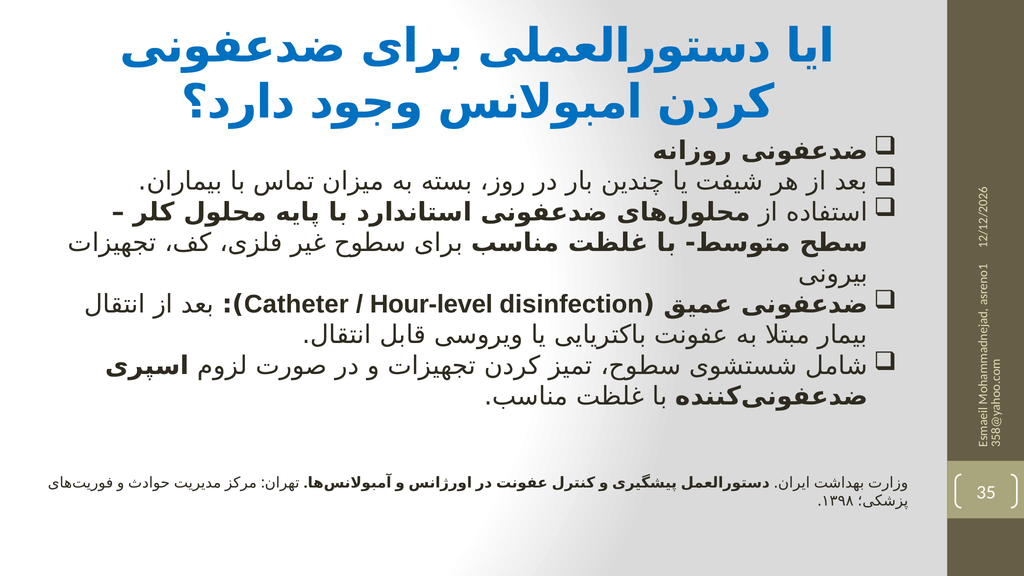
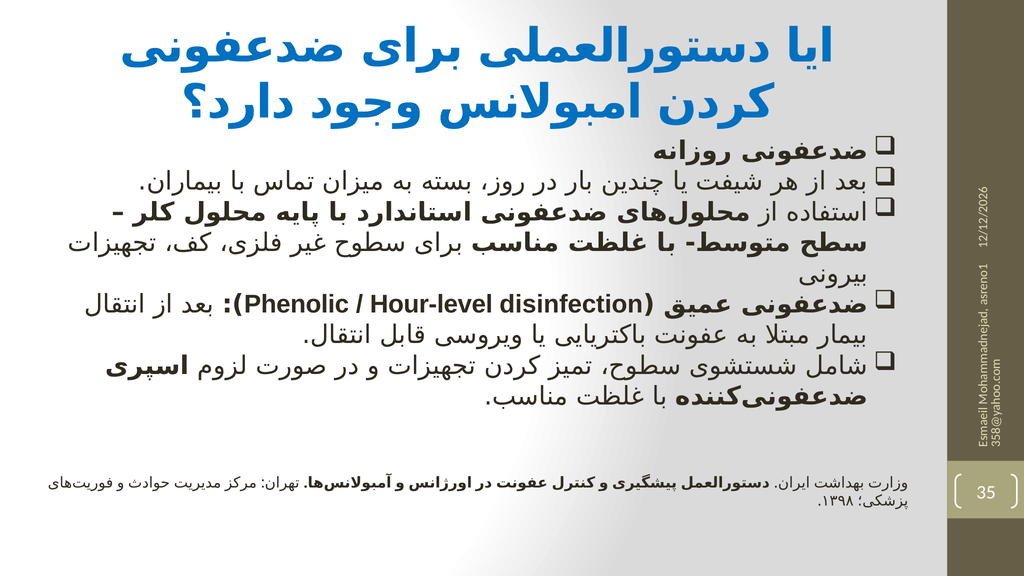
Catheter: Catheter -> Phenolic (297, 304)
